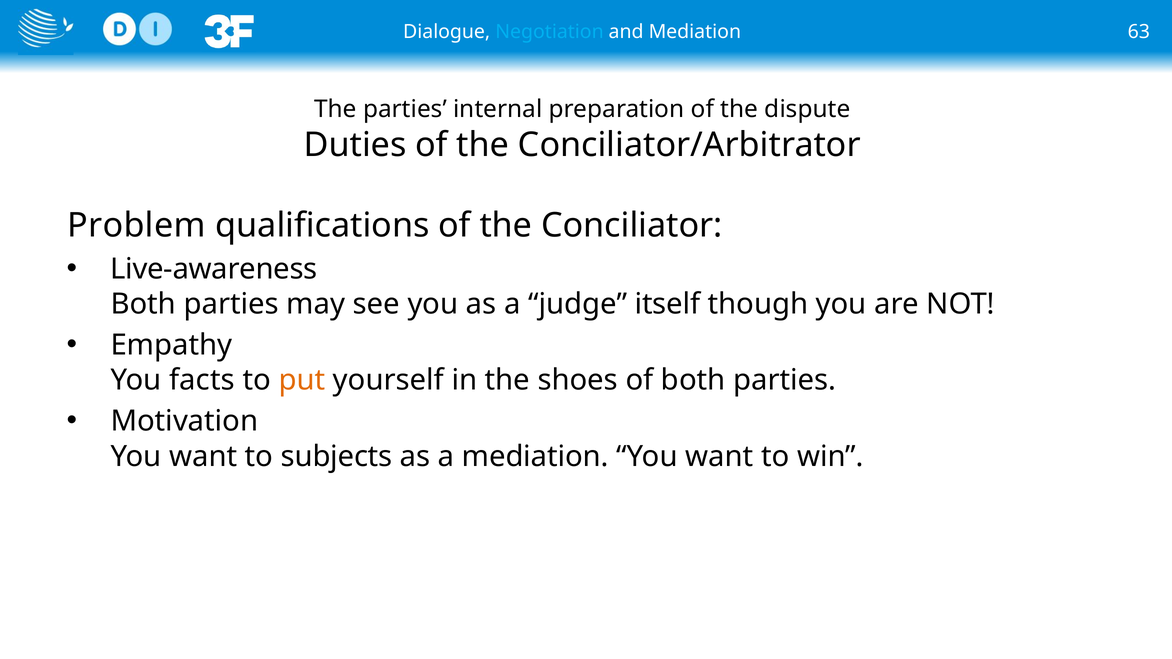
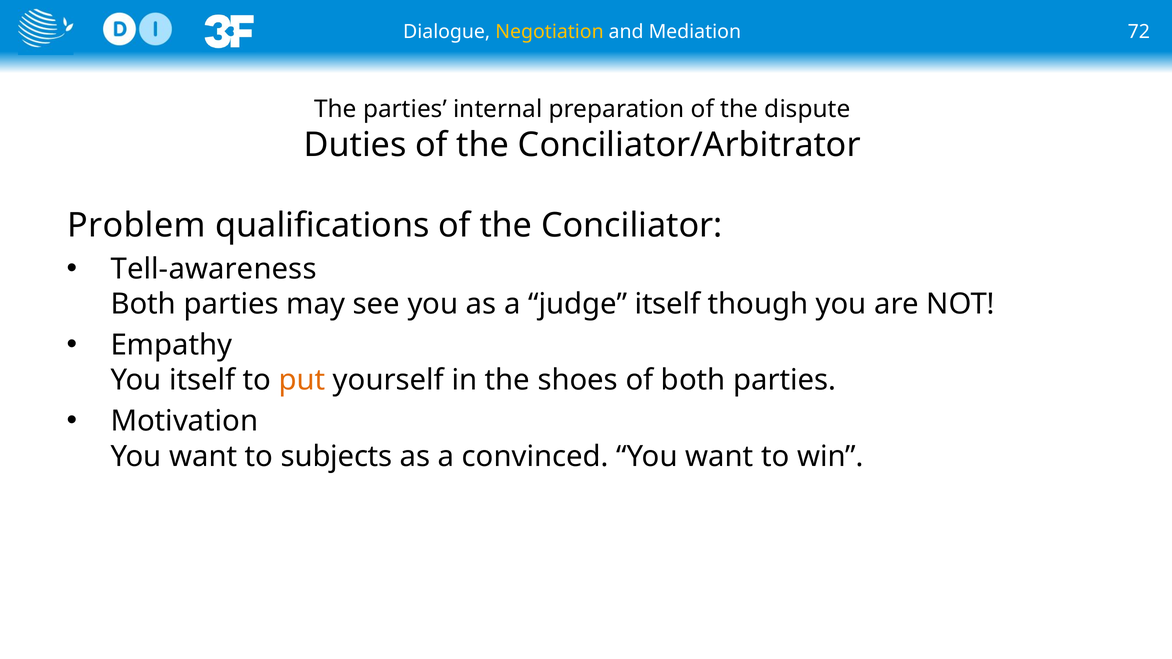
Negotiation colour: light blue -> yellow (549, 32)
63: 63 -> 72 (1139, 32)
Live-awareness: Live-awareness -> Tell-awareness (214, 269)
You facts: facts -> itself (202, 380)
a mediation: mediation -> convinced (535, 457)
